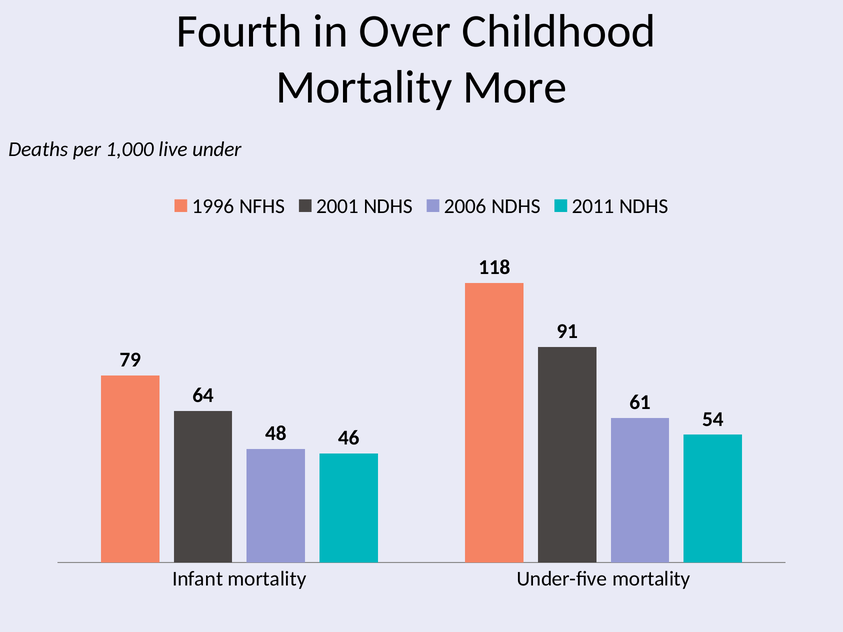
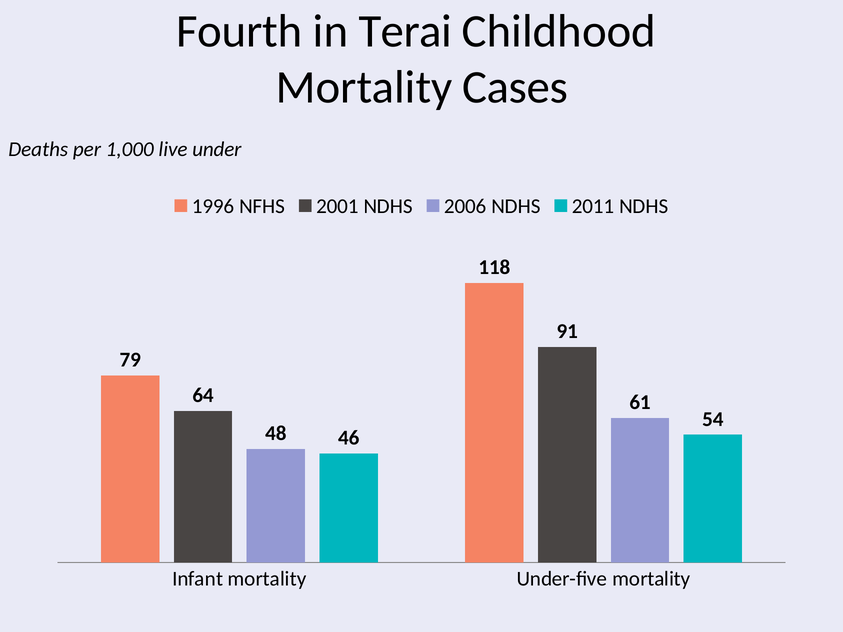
Over: Over -> Terai (405, 31)
More: More -> Cases (515, 88)
